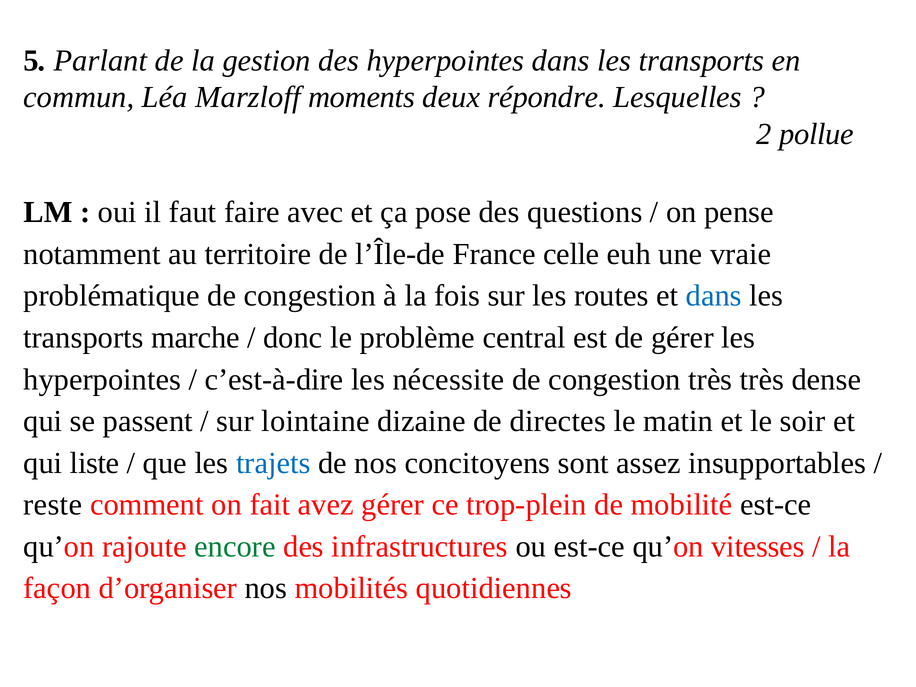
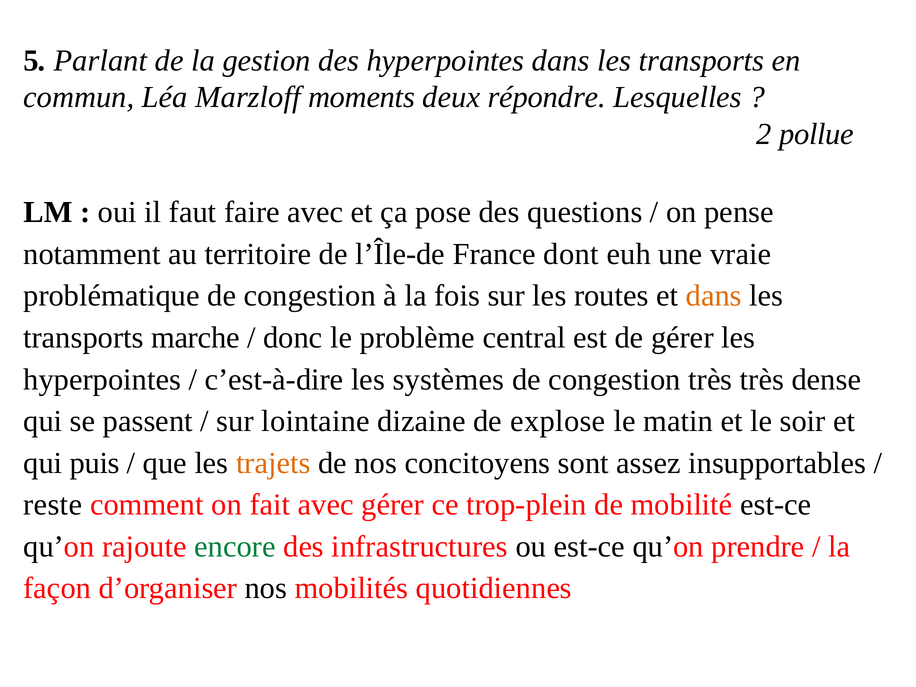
celle: celle -> dont (571, 254)
dans colour: blue -> orange (714, 296)
nécessite: nécessite -> systèmes (448, 379)
directes: directes -> explose (558, 421)
liste: liste -> puis (95, 463)
trajets colour: blue -> orange (273, 463)
fait avez: avez -> avec (326, 505)
vitesses: vitesses -> prendre (758, 546)
